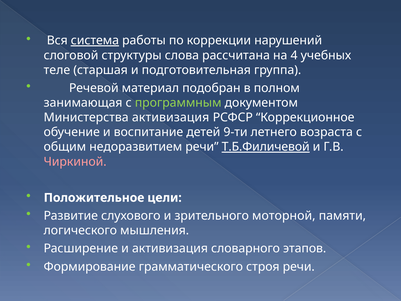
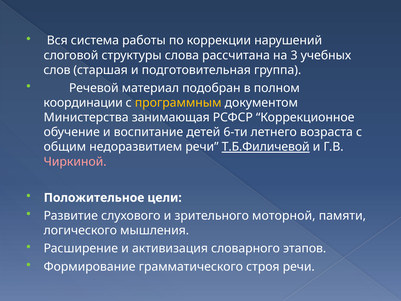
система underline: present -> none (95, 41)
4: 4 -> 3 (294, 55)
теле: теле -> слов (57, 70)
занимающая: занимающая -> координации (83, 103)
программным colour: light green -> yellow (178, 103)
Министерства активизация: активизация -> занимающая (171, 117)
9-ти: 9-ти -> 6-ти (236, 132)
